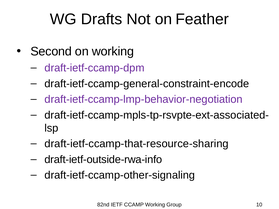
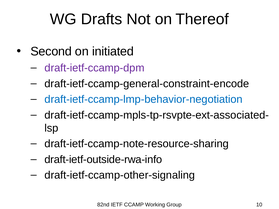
Feather: Feather -> Thereof (202, 19)
on working: working -> initiated (113, 52)
draft-ietf-ccamp-lmp-behavior-negotiation colour: purple -> blue (144, 100)
draft-ietf-ccamp-that-resource-sharing: draft-ietf-ccamp-that-resource-sharing -> draft-ietf-ccamp-note-resource-sharing (137, 144)
